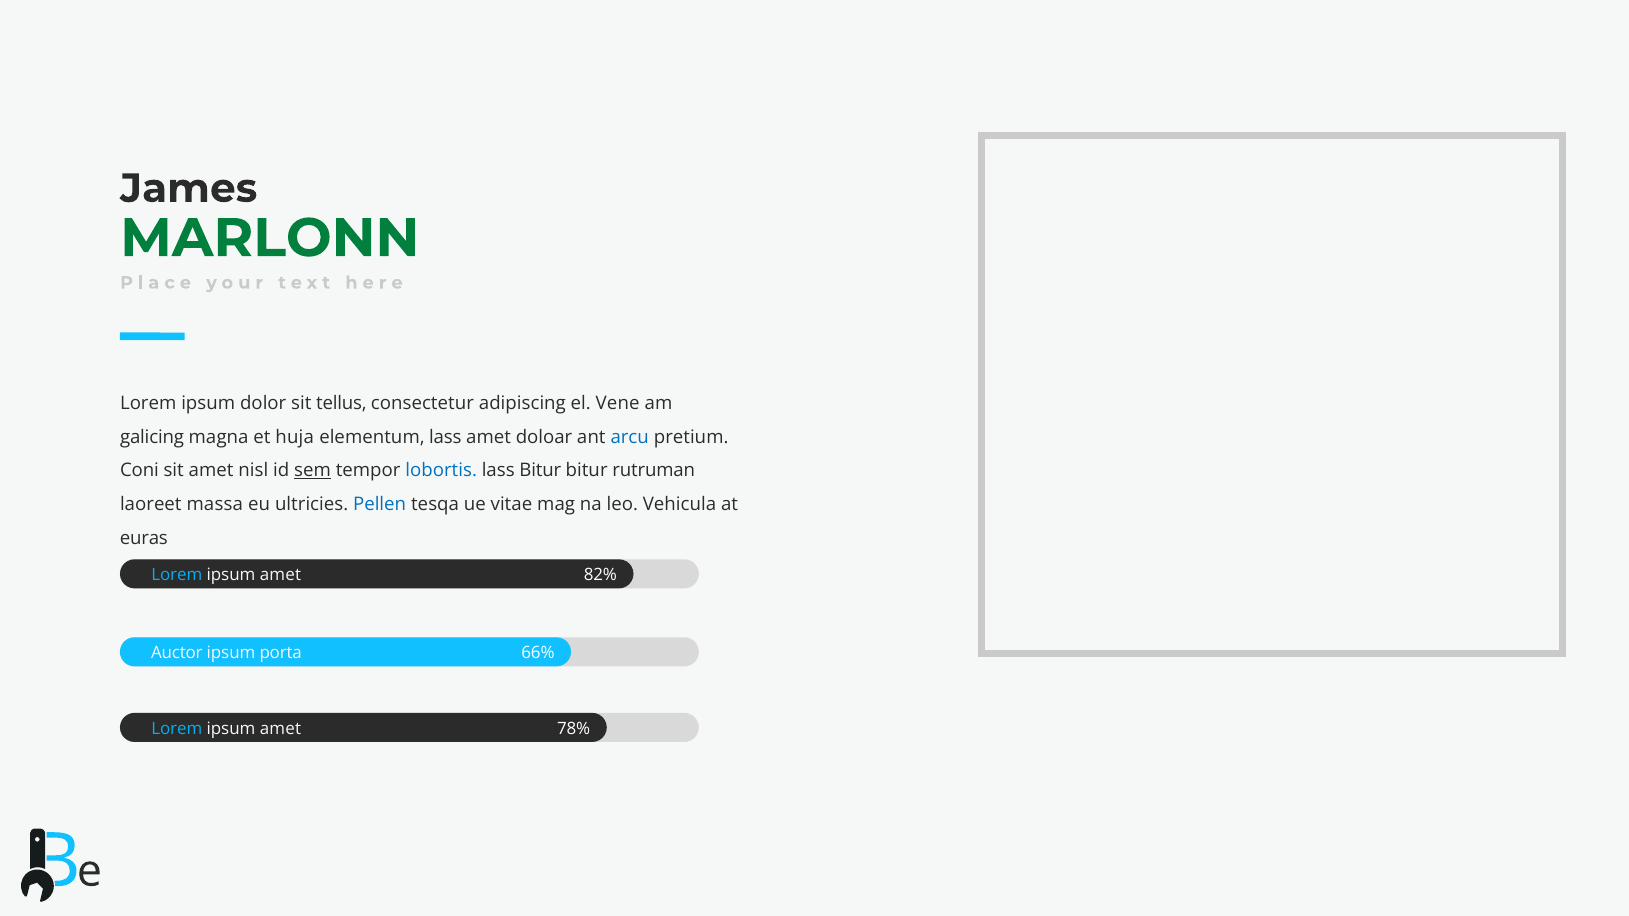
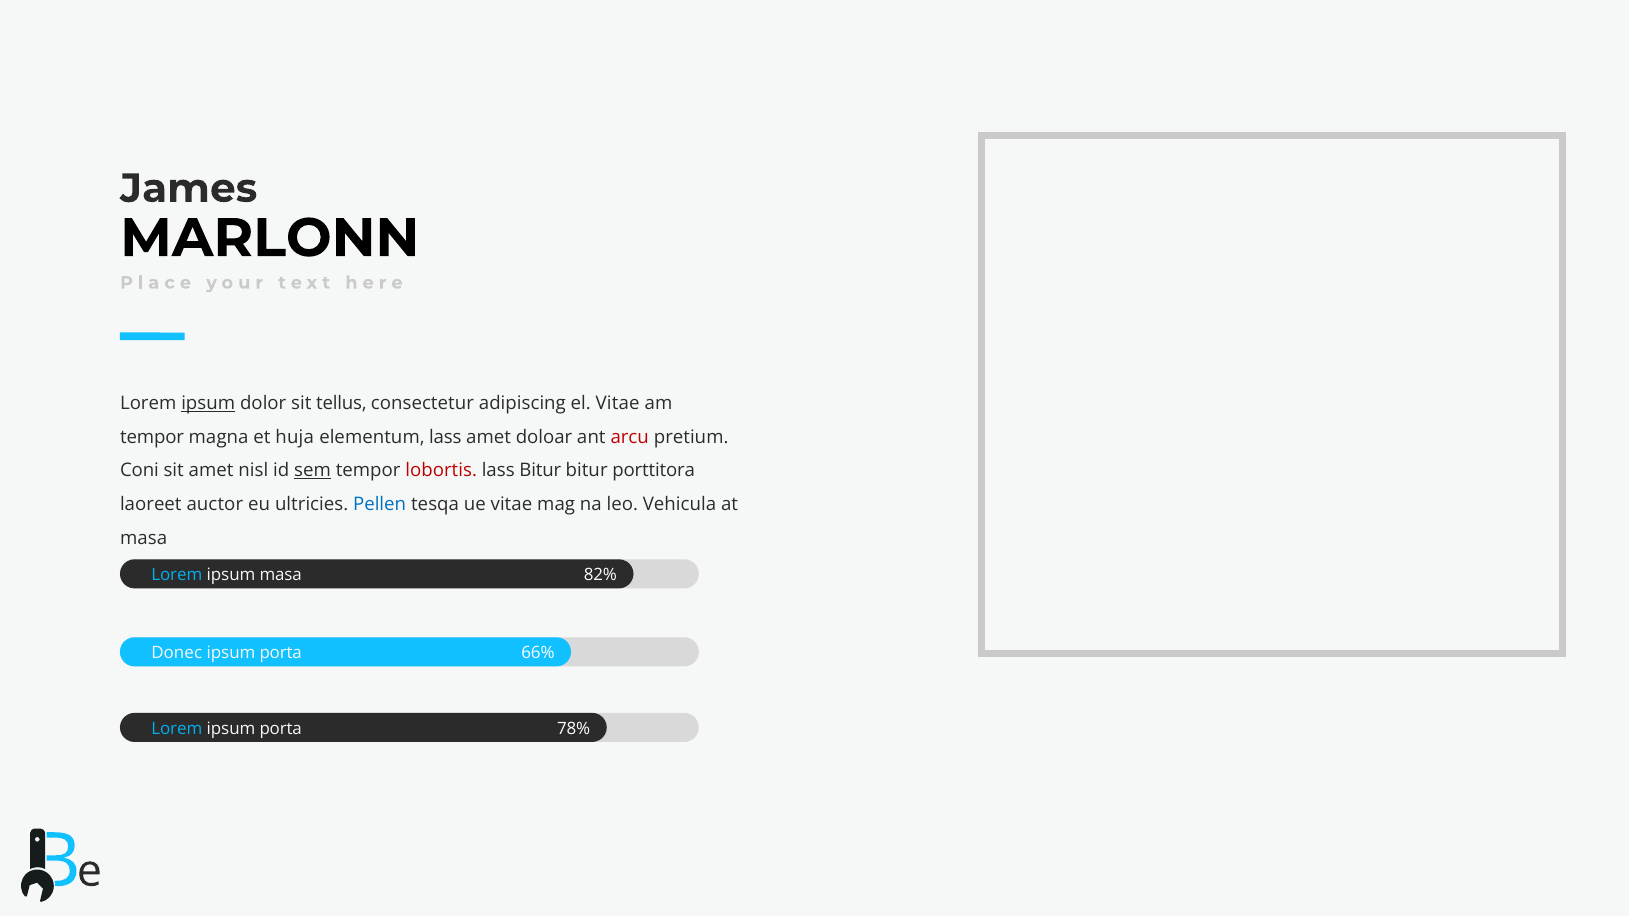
MARLONN colour: green -> black (270, 238)
ipsum underline: none -> present (208, 404)
el Vene: Vene -> Vitae (618, 404)
galicing: galicing -> tempor (152, 437)
arcu colour: blue -> red (630, 437)
lobortis colour: blue -> red (441, 471)
rutruman: rutruman -> porttitora (654, 471)
massa: massa -> auctor (215, 505)
euras: euras -> masa (144, 538)
amet: amet -> masa (281, 575)
Auctor: Auctor -> Donec (177, 653)
amet: amet -> porta (281, 729)
